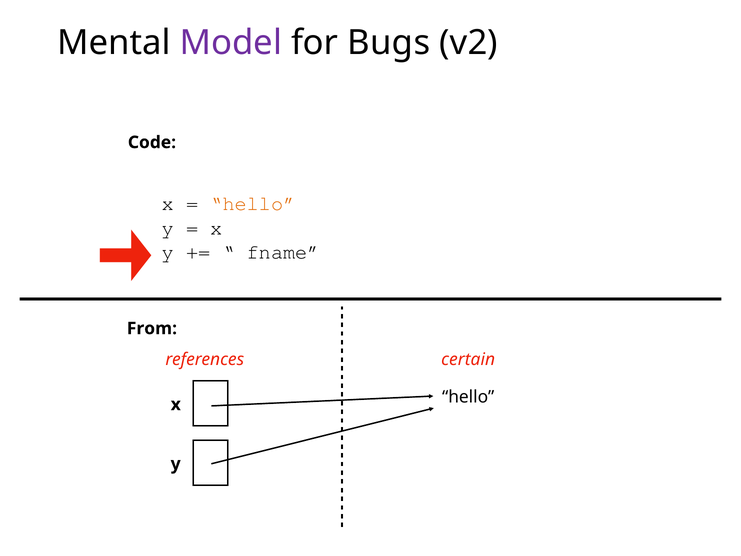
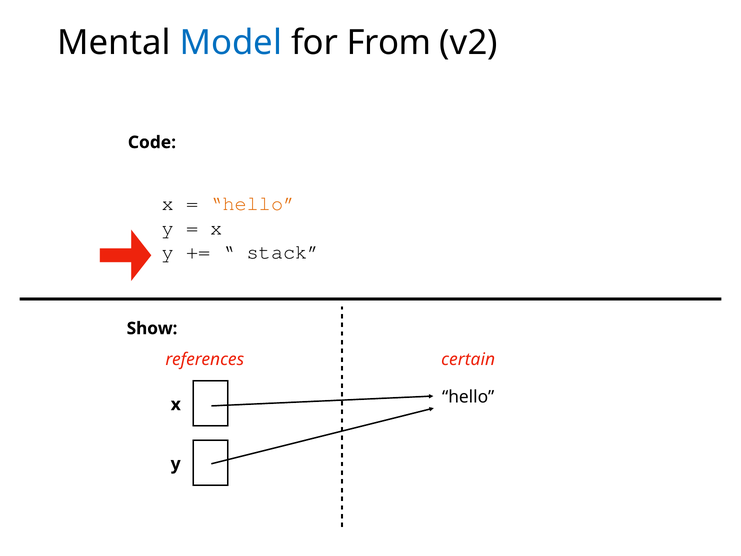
Model colour: purple -> blue (231, 43)
Bugs: Bugs -> From (389, 43)
fname: fname -> stack (283, 252)
From: From -> Show (152, 328)
